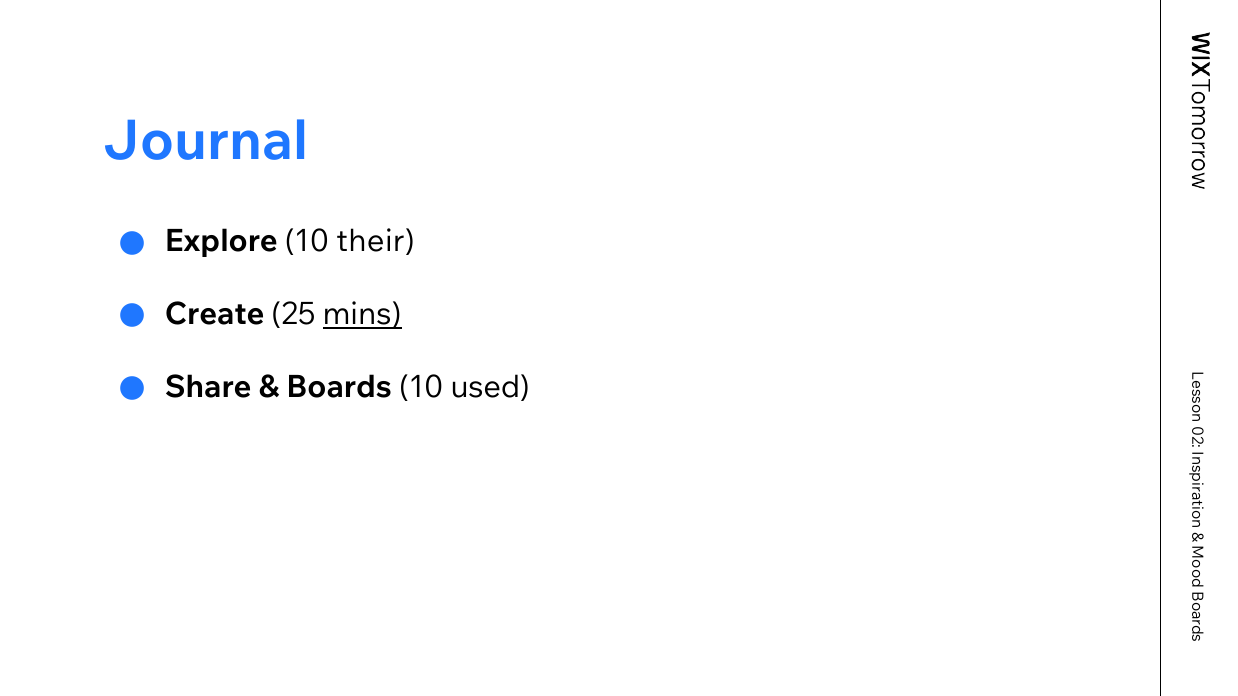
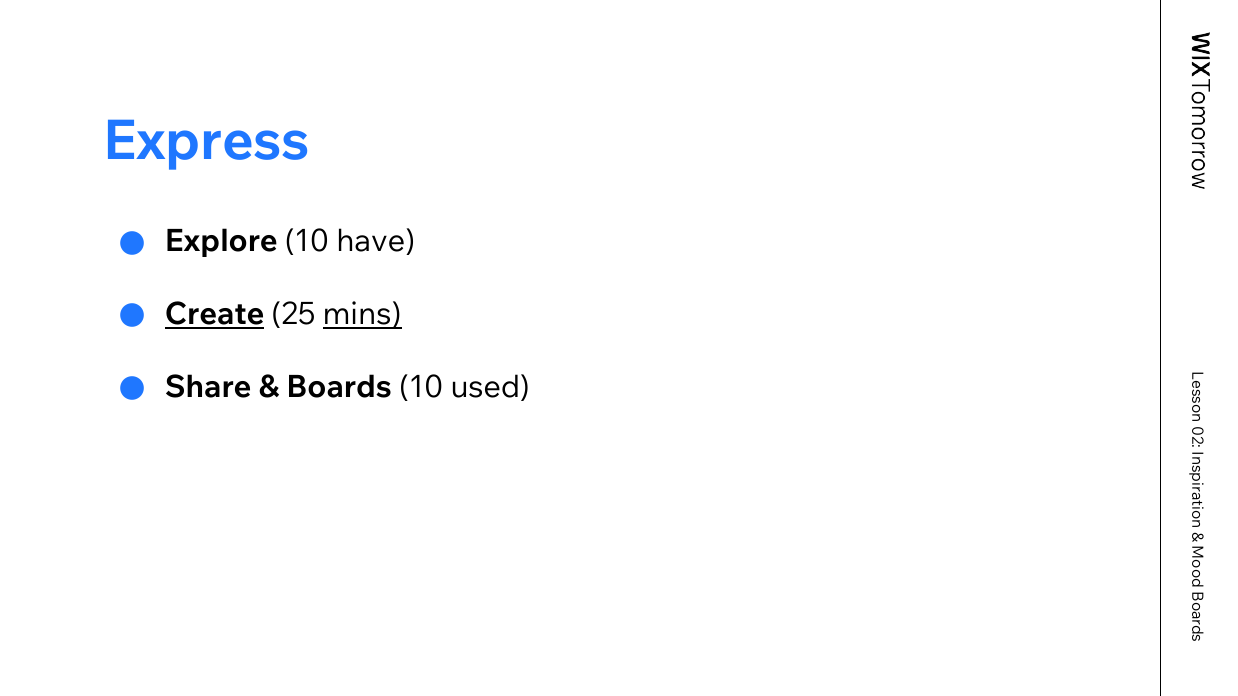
Journal: Journal -> Express (207, 141)
their: their -> have (376, 242)
Create underline: none -> present (215, 315)
